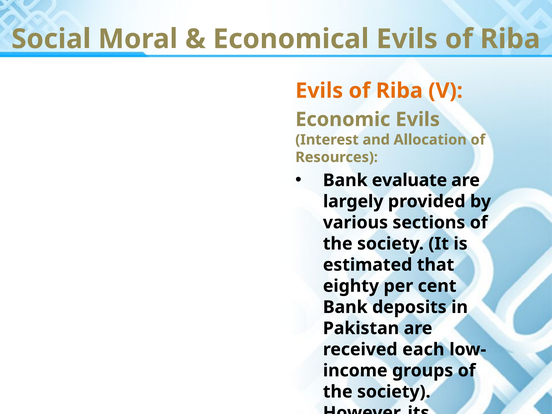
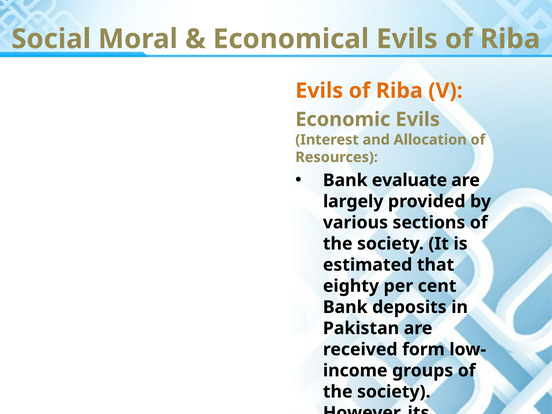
each: each -> form (423, 349)
